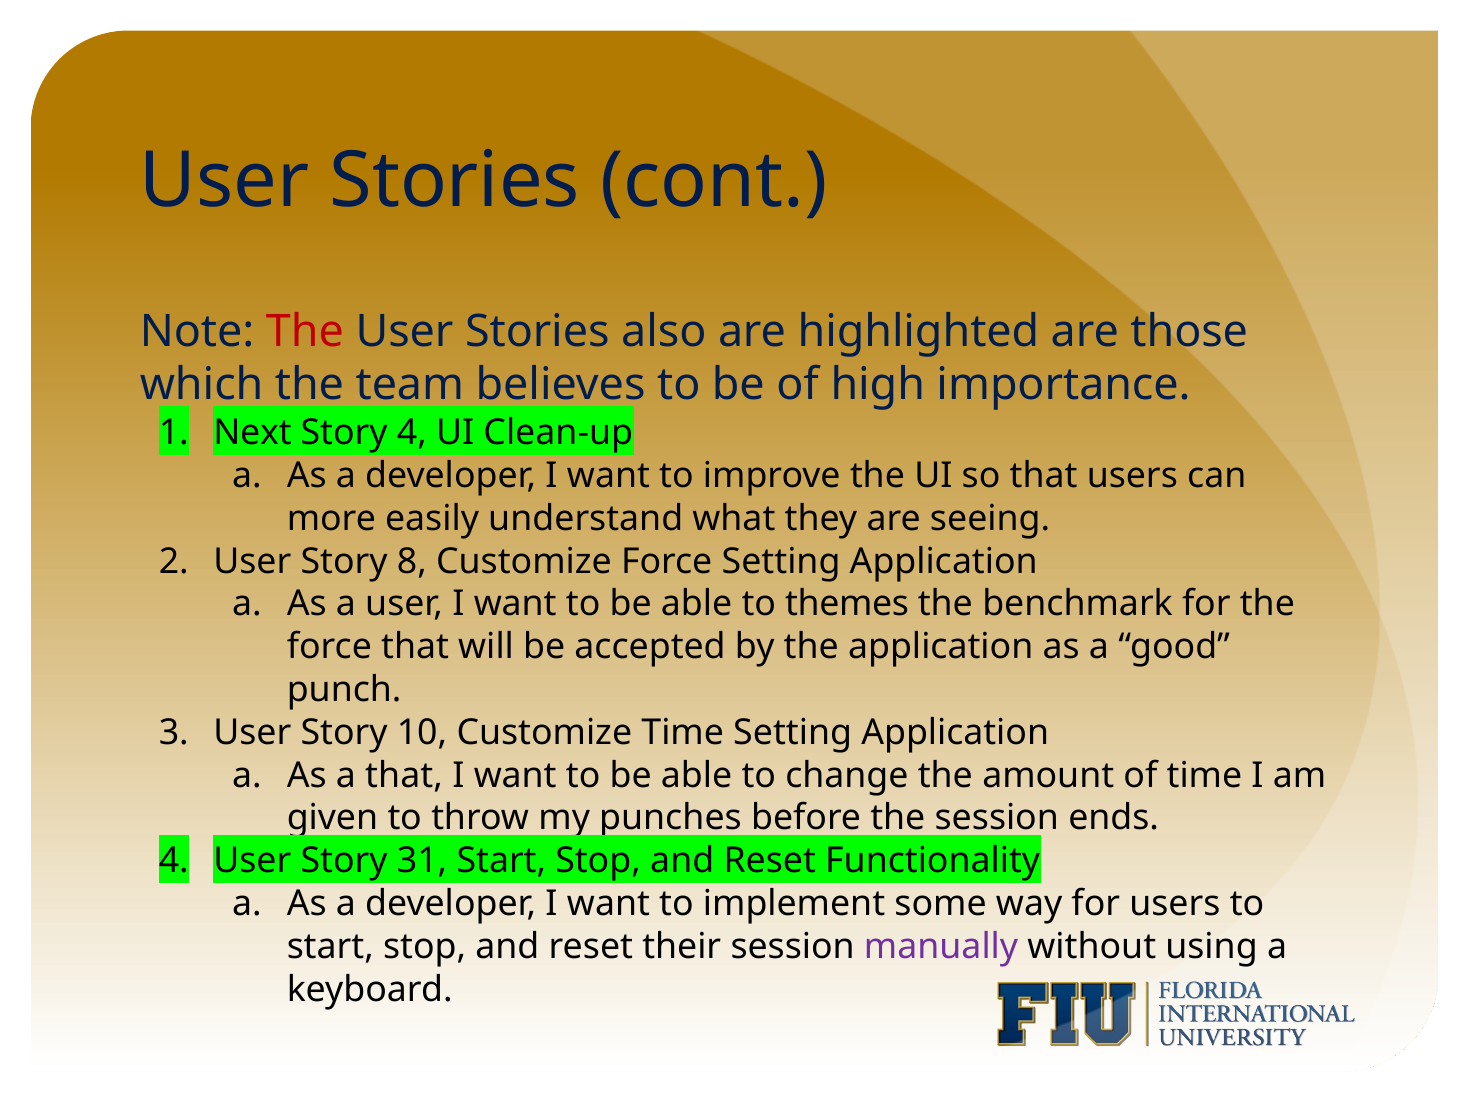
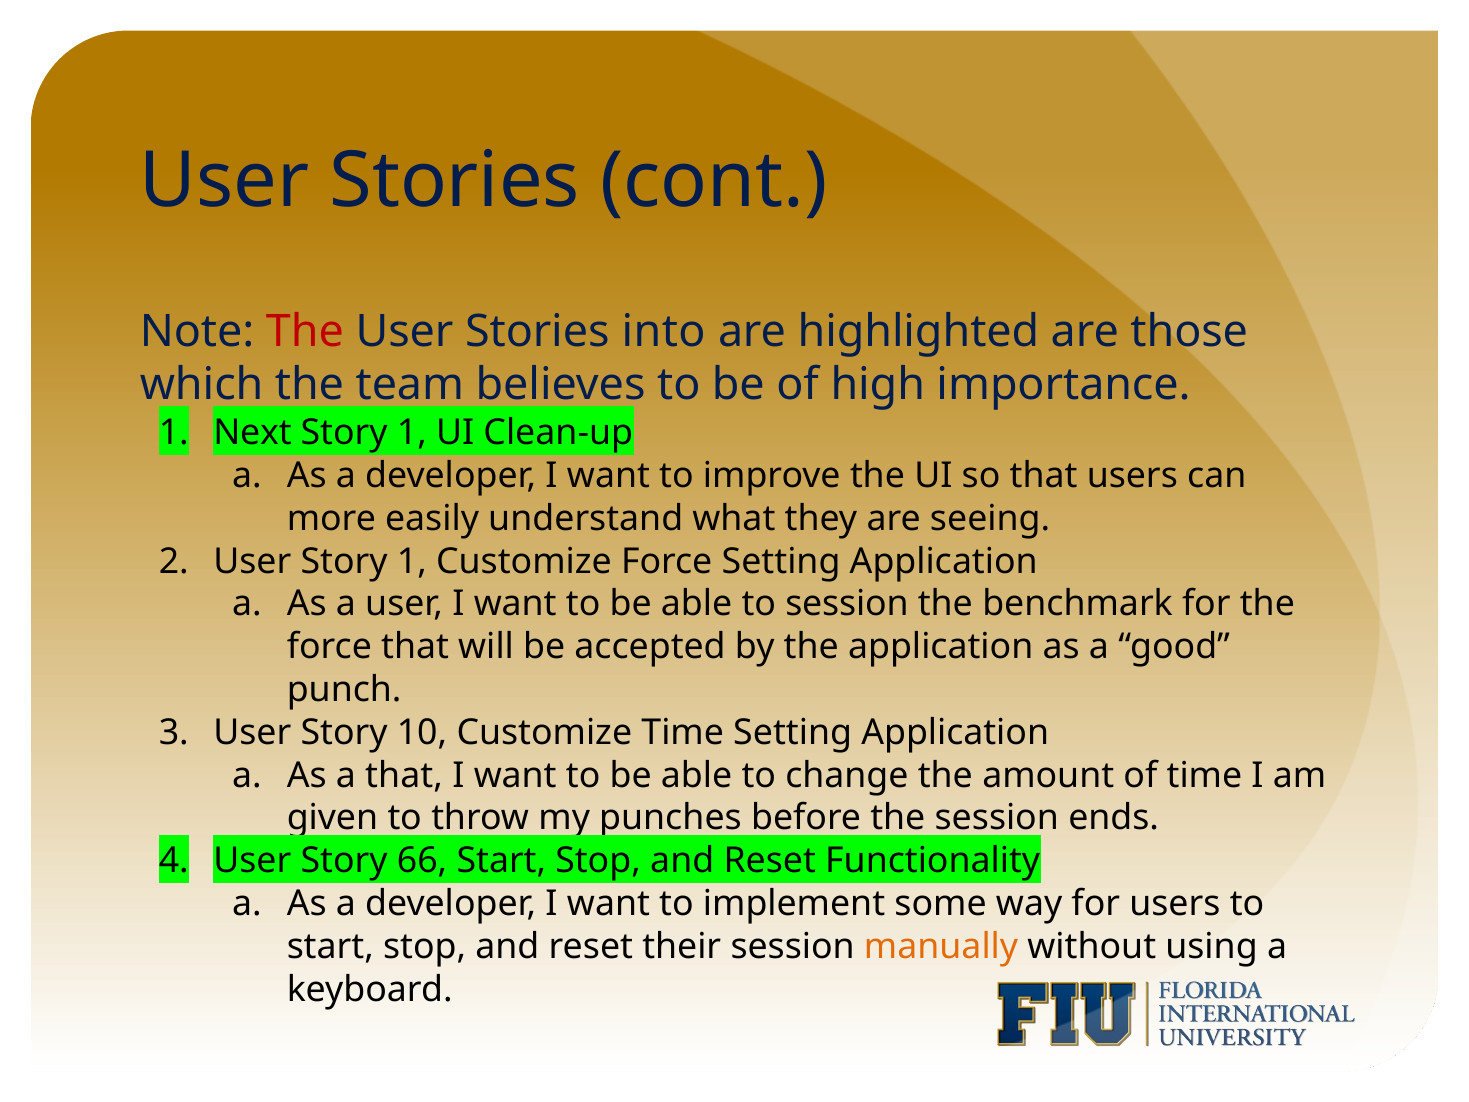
also: also -> into (664, 331)
4: 4 -> 1 (412, 433)
User Story 8: 8 -> 1 (412, 561)
to themes: themes -> session (847, 604)
31: 31 -> 66 (422, 861)
manually colour: purple -> orange (941, 946)
